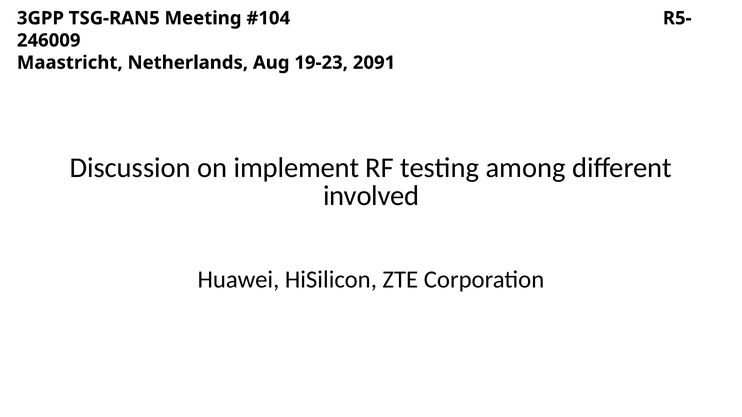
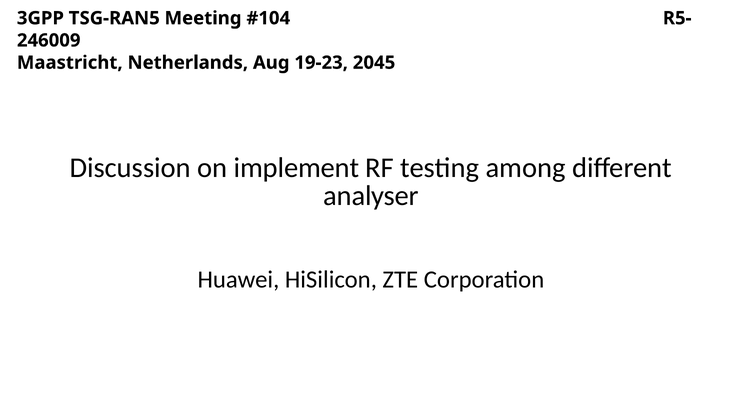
2091: 2091 -> 2045 (374, 63)
involved: involved -> analyser (371, 196)
